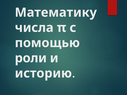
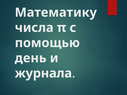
роли: роли -> день (31, 58)
историю: историю -> журнала (43, 73)
